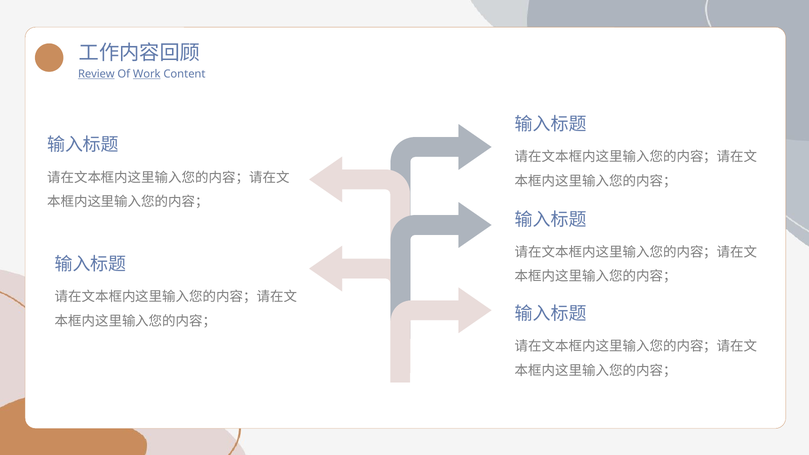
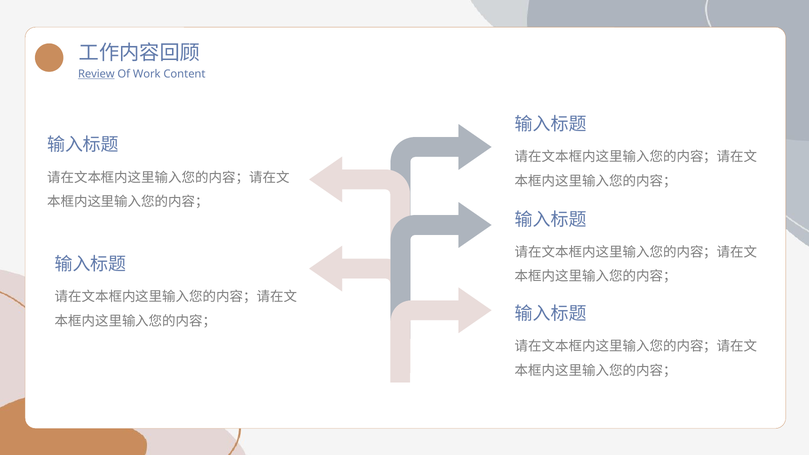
Work underline: present -> none (147, 74)
